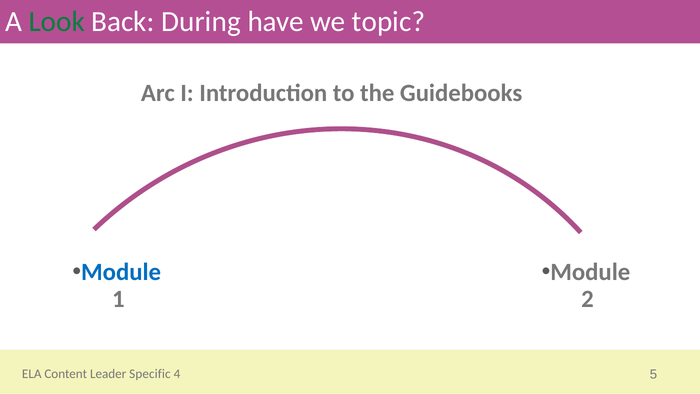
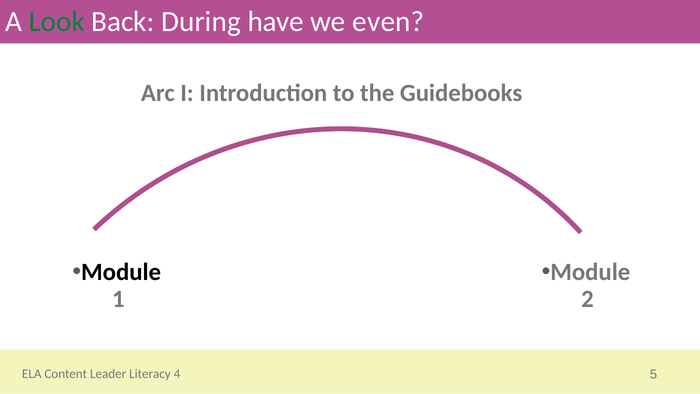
topic: topic -> even (388, 22)
Module colour: blue -> black (121, 272)
Specific: Specific -> Literacy (150, 374)
